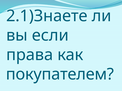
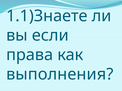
2.1)Знаете: 2.1)Знаете -> 1.1)Знаете (47, 16)
покупателем: покупателем -> выполнения (60, 75)
